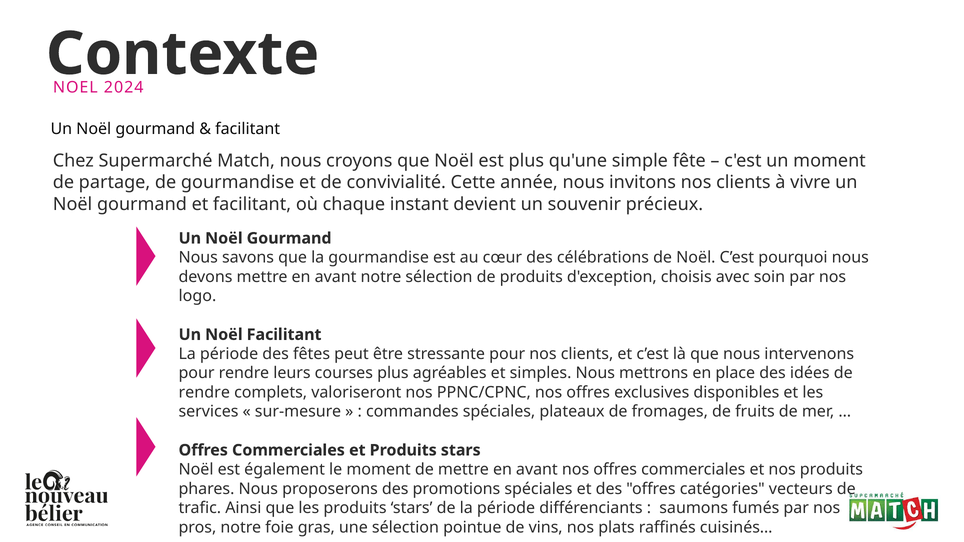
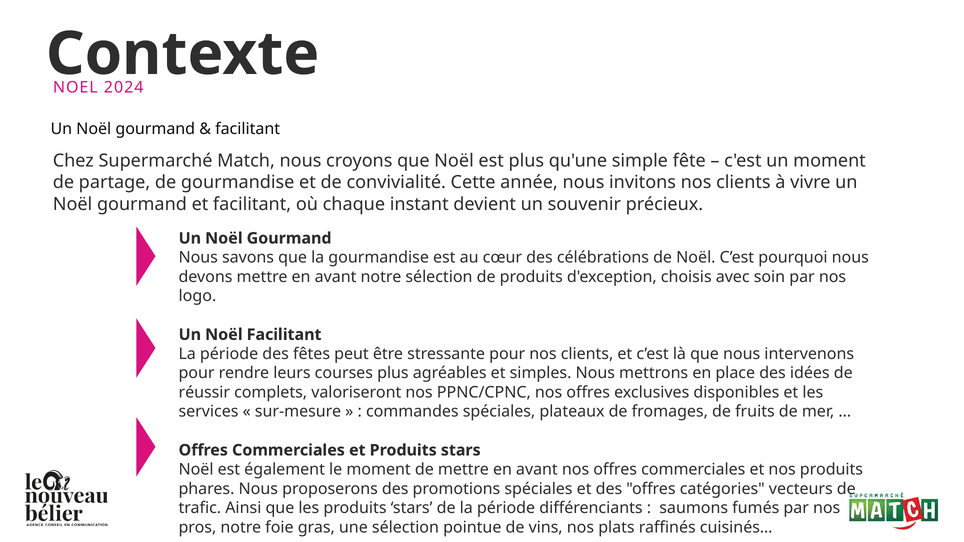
rendre: rendre -> réussir (204, 393)
